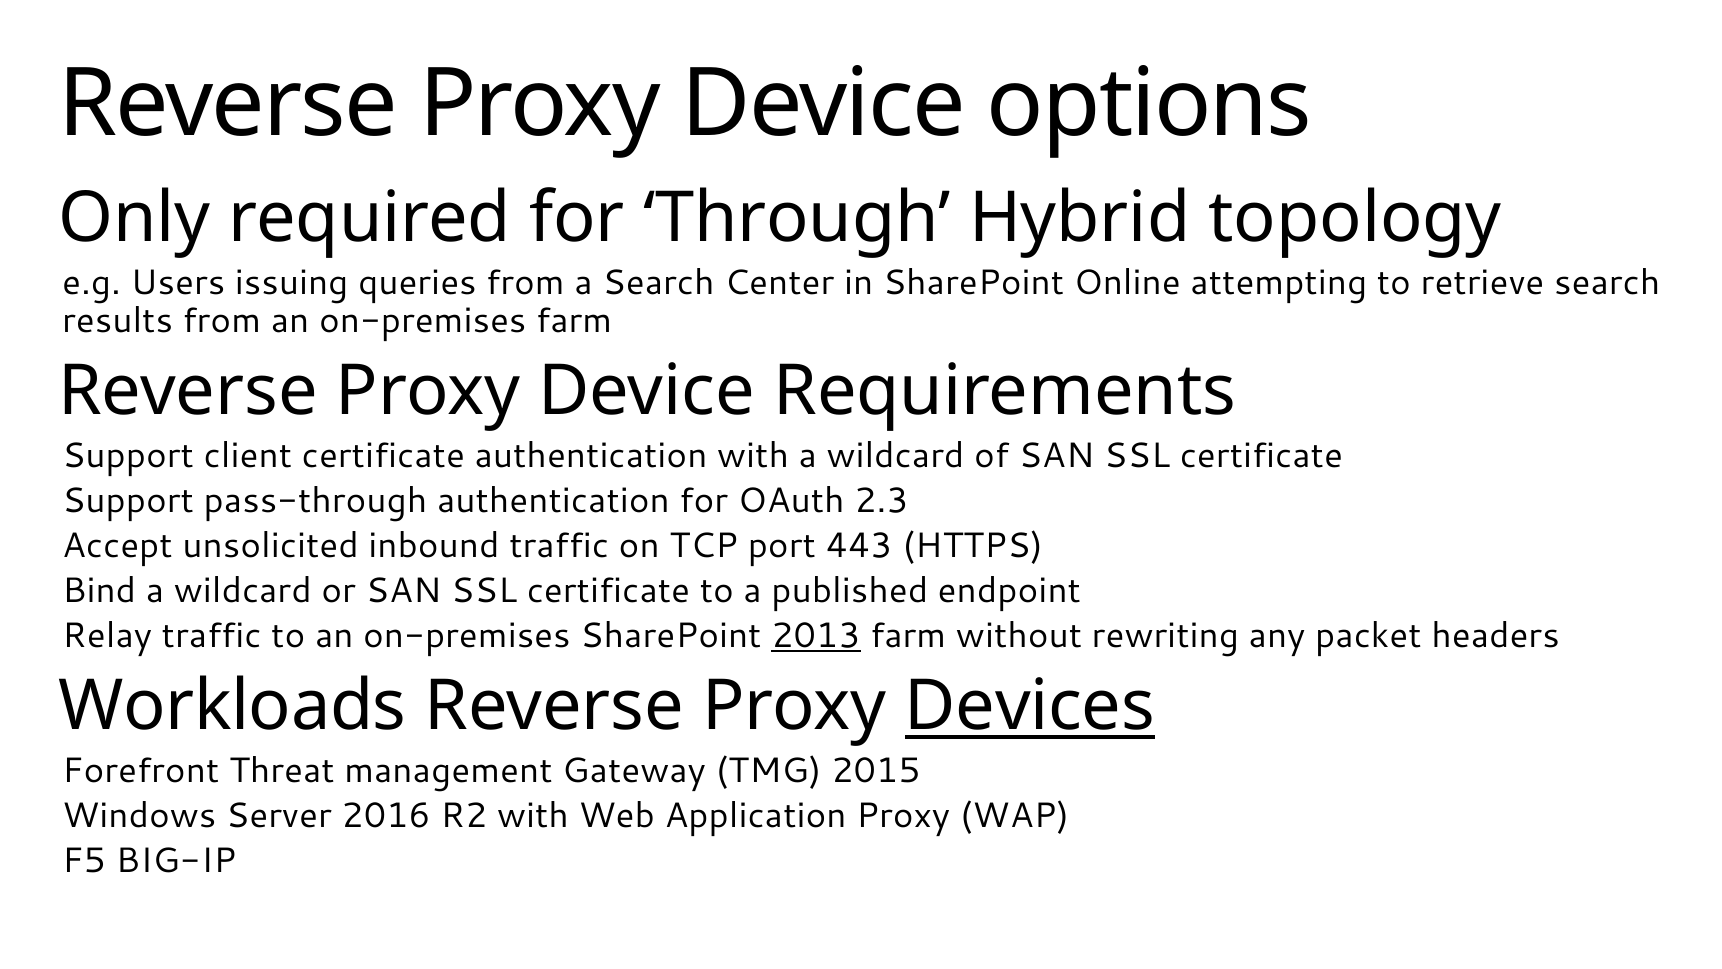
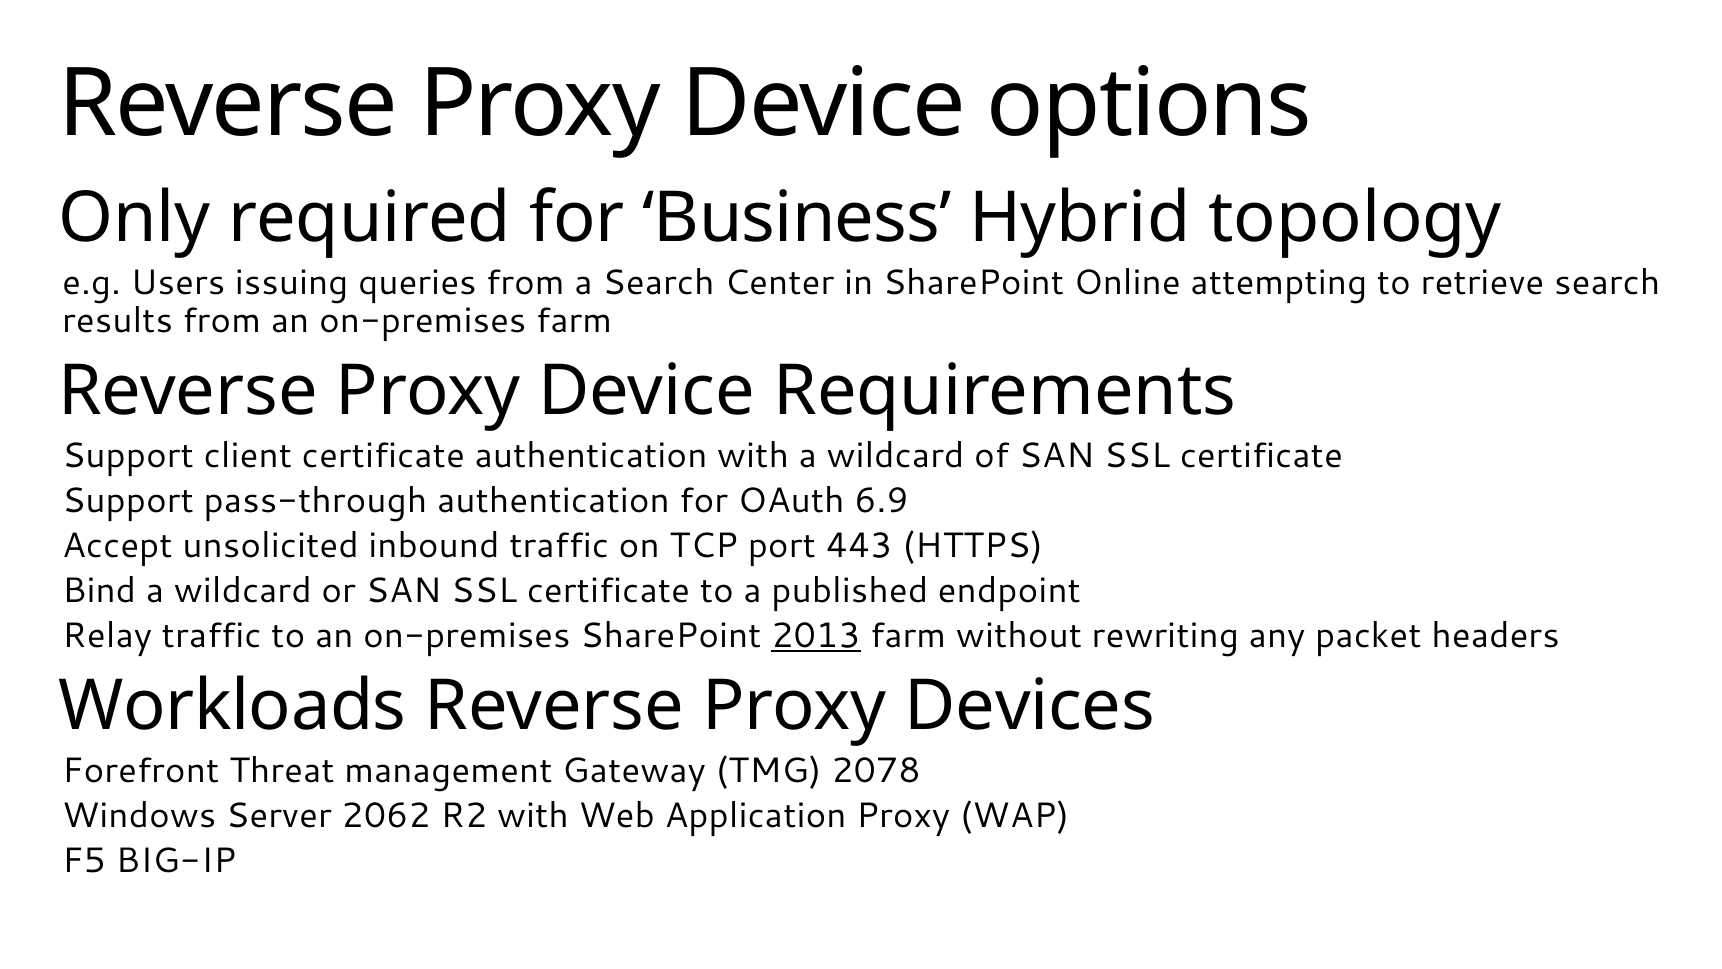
Through: Through -> Business (797, 218)
2.3: 2.3 -> 6.9 (881, 500)
Devices underline: present -> none (1030, 706)
2015: 2015 -> 2078 (876, 770)
2016: 2016 -> 2062 (386, 815)
